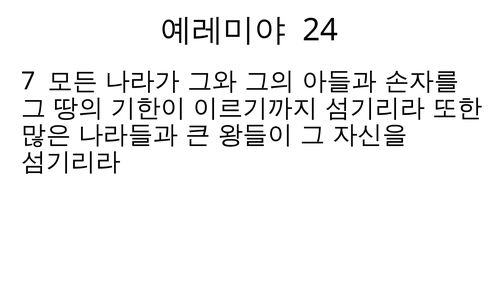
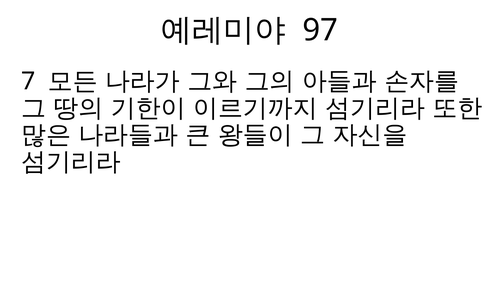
24: 24 -> 97 (320, 30)
